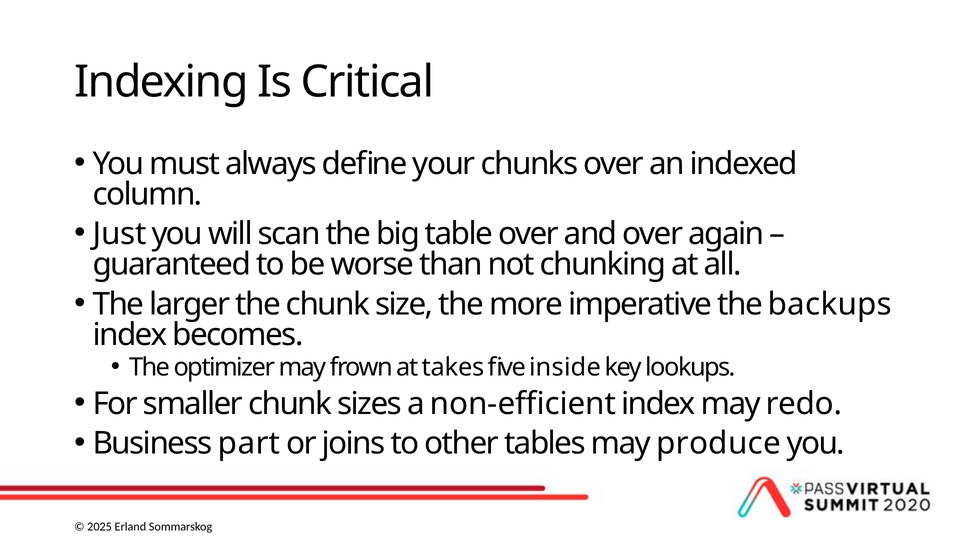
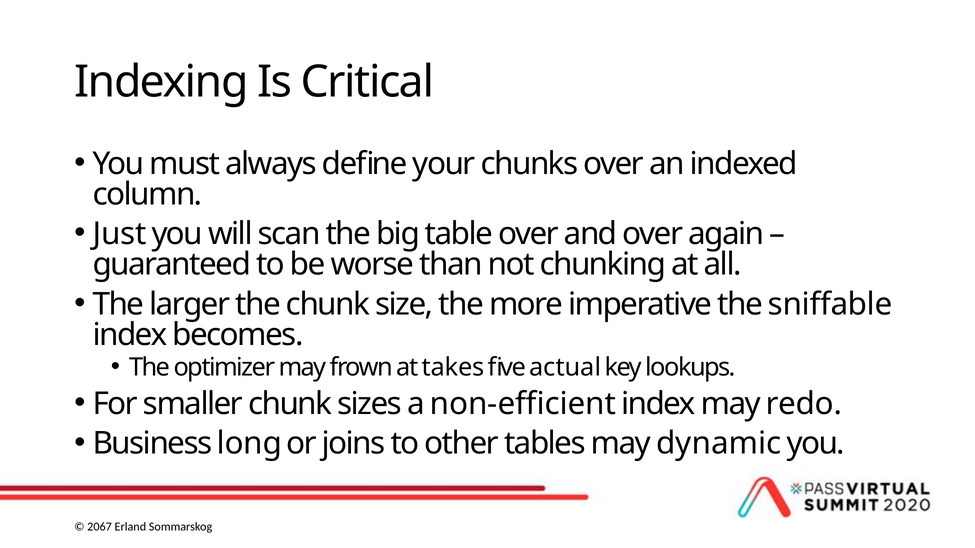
backups: backups -> sniffable (830, 305)
inside: inside -> actual (565, 368)
part: part -> long (249, 444)
produce: produce -> dynamic (719, 444)
2025: 2025 -> 2067 (100, 527)
